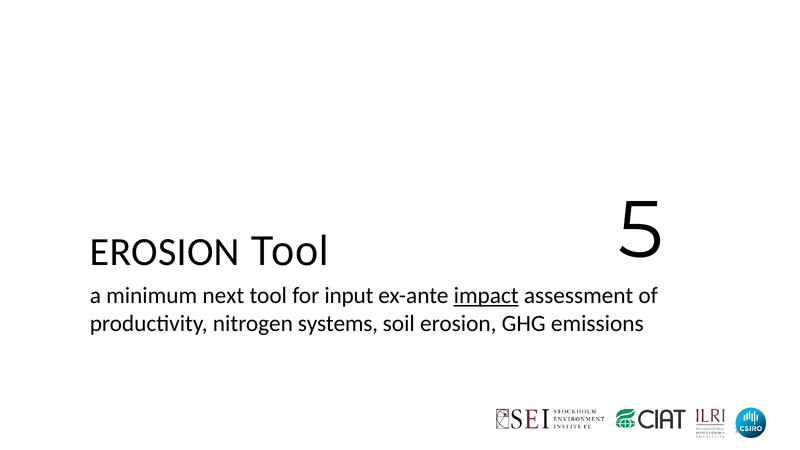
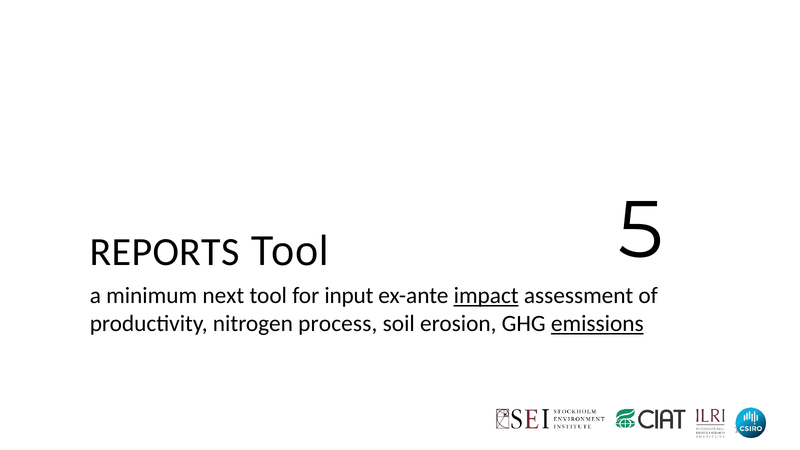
EROSION: EROSION -> REPORTS (165, 252)
systems: systems -> process (338, 324)
emissions underline: none -> present (597, 324)
